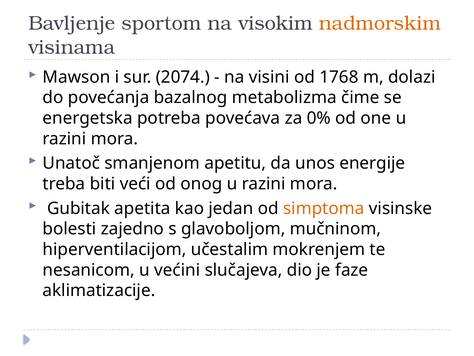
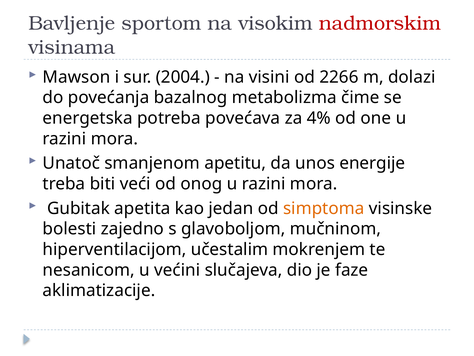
nadmorskim colour: orange -> red (380, 23)
2074: 2074 -> 2004 (183, 77)
1768: 1768 -> 2266 (339, 77)
0%: 0% -> 4% (319, 118)
